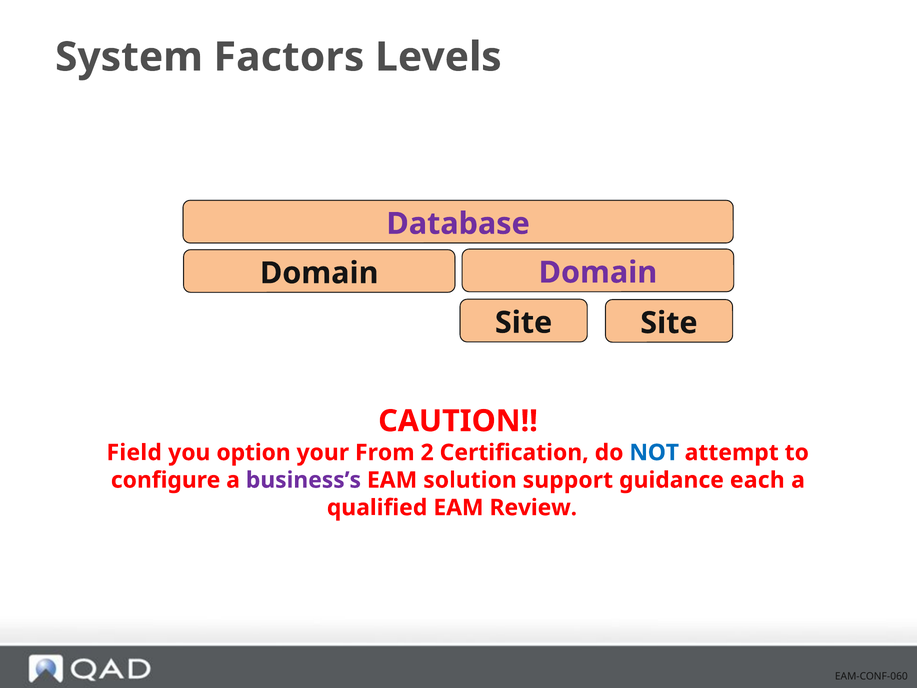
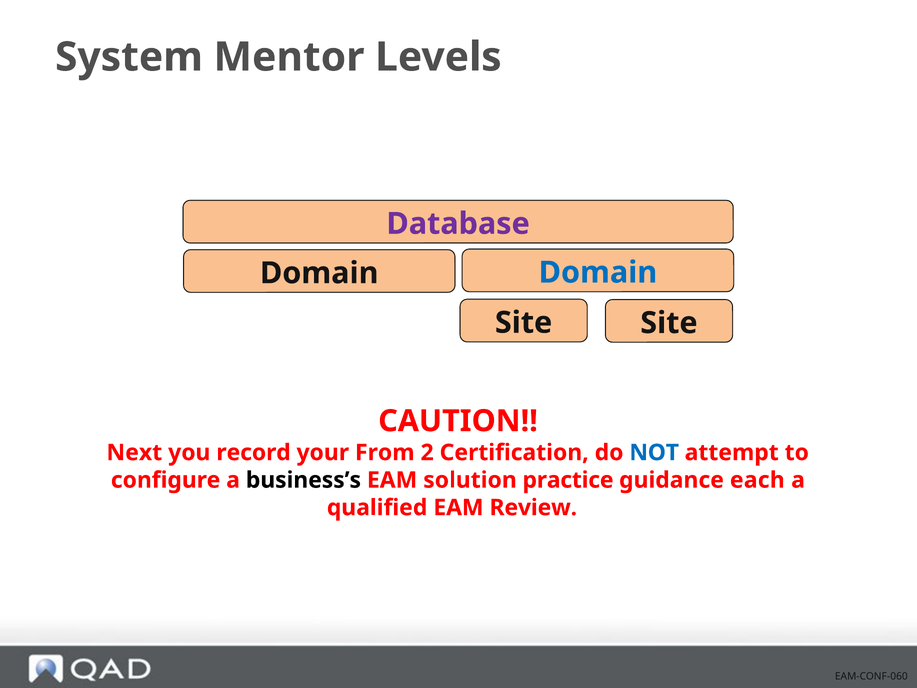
Factors: Factors -> Mentor (289, 57)
Domain colour: purple -> blue (598, 272)
Field: Field -> Next (134, 452)
option: option -> record (254, 452)
business’s colour: purple -> black (303, 480)
support: support -> practice (568, 480)
